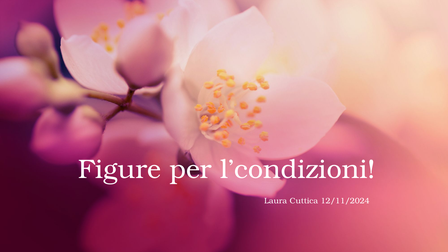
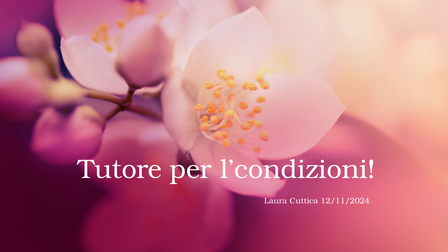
Figure: Figure -> Tutore (120, 169)
